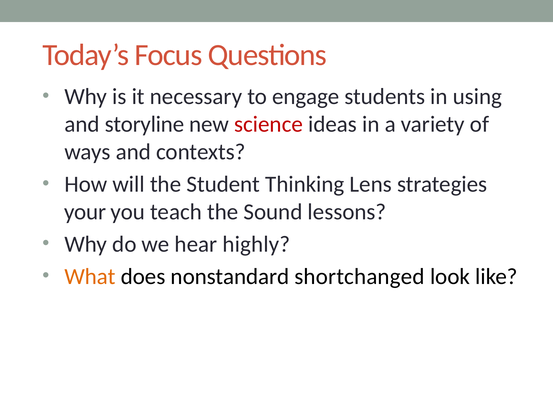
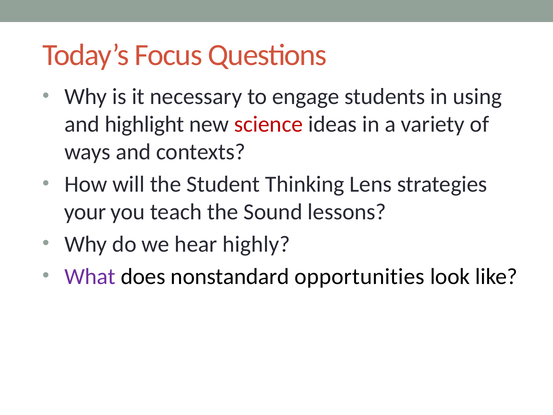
storyline: storyline -> highlight (144, 124)
What colour: orange -> purple (90, 276)
shortchanged: shortchanged -> opportunities (359, 276)
